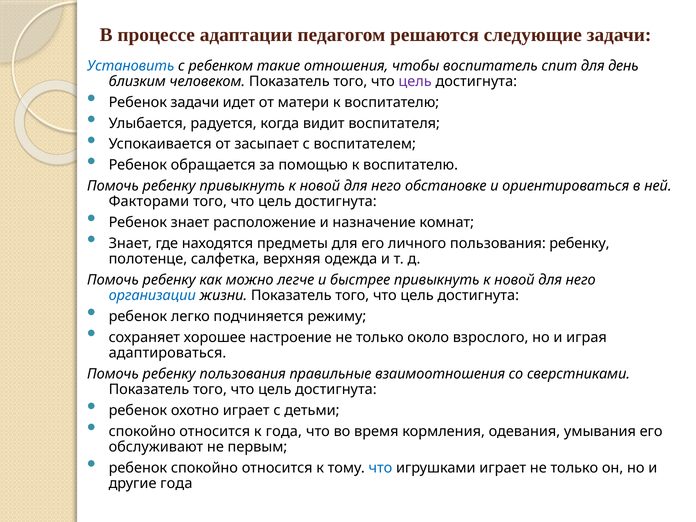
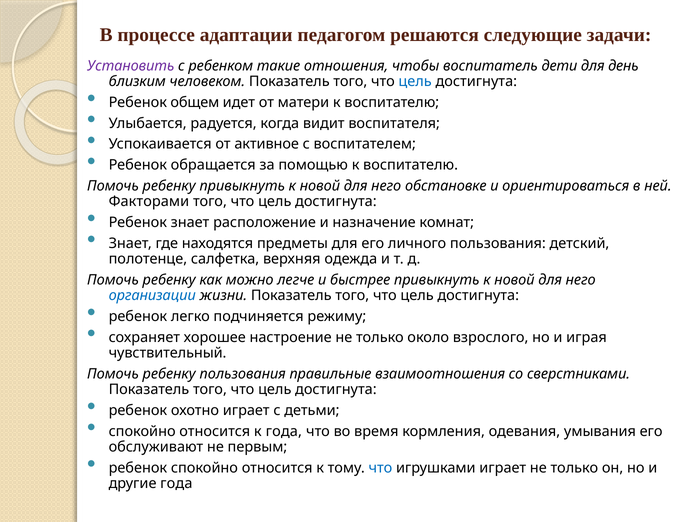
Установить colour: blue -> purple (131, 66)
спит: спит -> дети (559, 66)
цель colour: purple -> blue (415, 82)
Ребенок задачи: задачи -> общем (195, 102)
засыпает: засыпает -> активное (267, 144)
пользования ребенку: ребенку -> детский (579, 243)
адаптироваться: адаптироваться -> чувствительный (168, 353)
